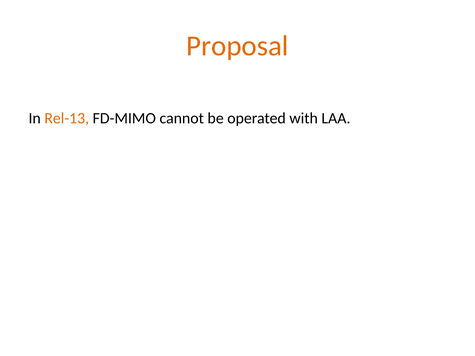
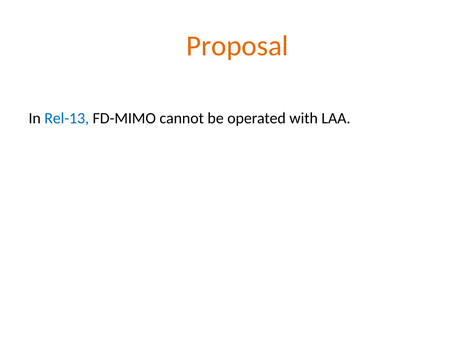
Rel-13 colour: orange -> blue (67, 118)
